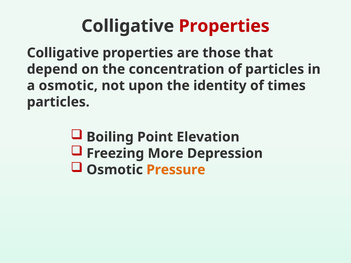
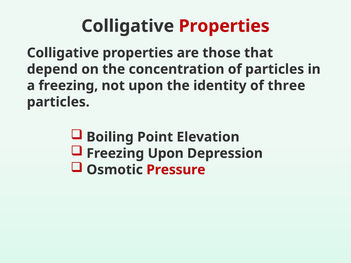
a osmotic: osmotic -> freezing (68, 86)
times: times -> three (286, 86)
Freezing More: More -> Upon (166, 154)
Pressure colour: orange -> red (176, 170)
